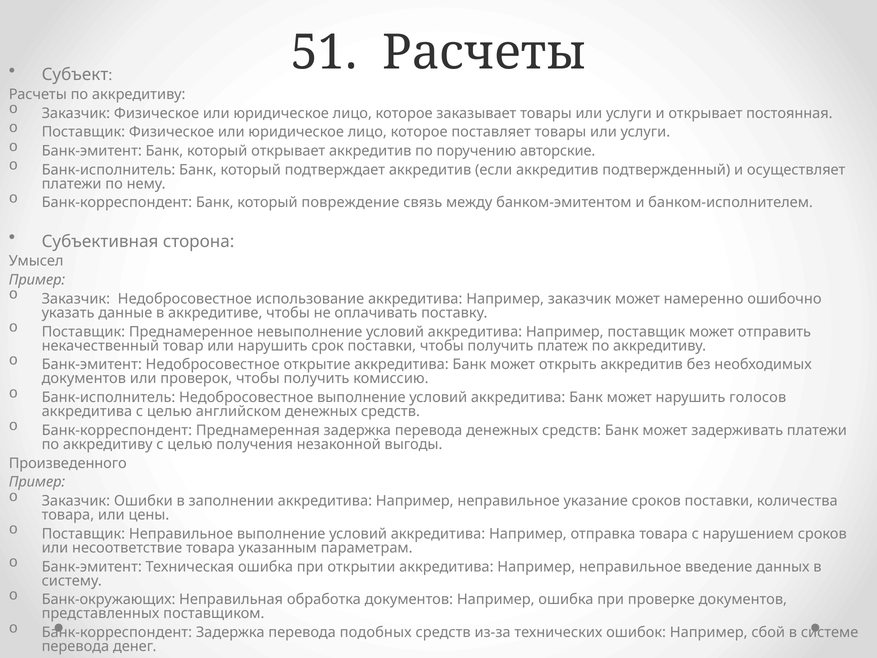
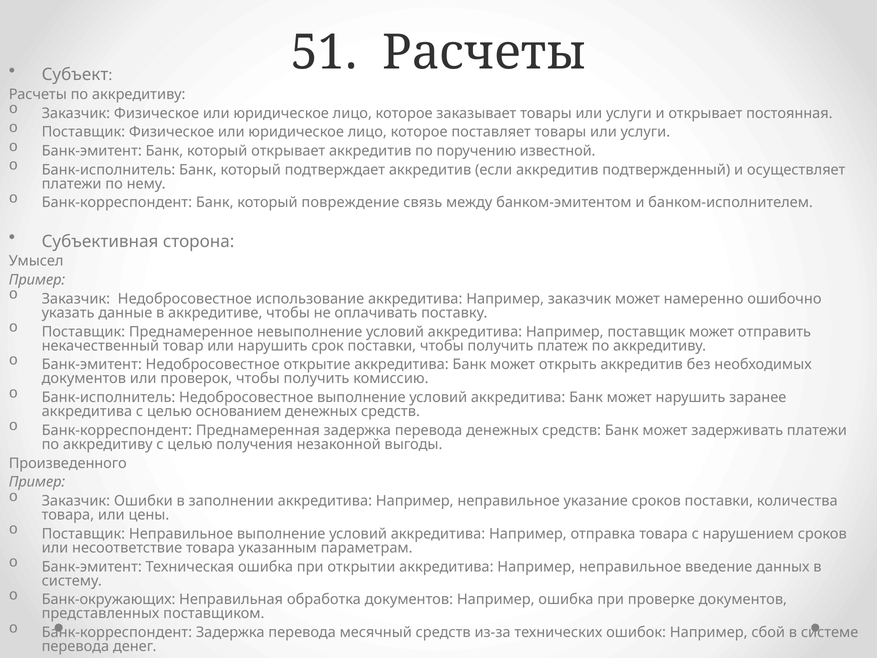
авторские: авторские -> известной (558, 151)
голосов: голосов -> заранее (758, 397)
английском: английском -> основанием (239, 411)
подобных: подобных -> месячный (376, 632)
